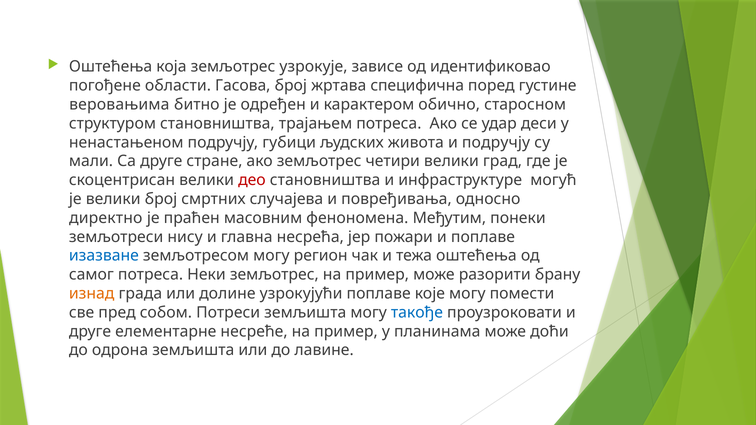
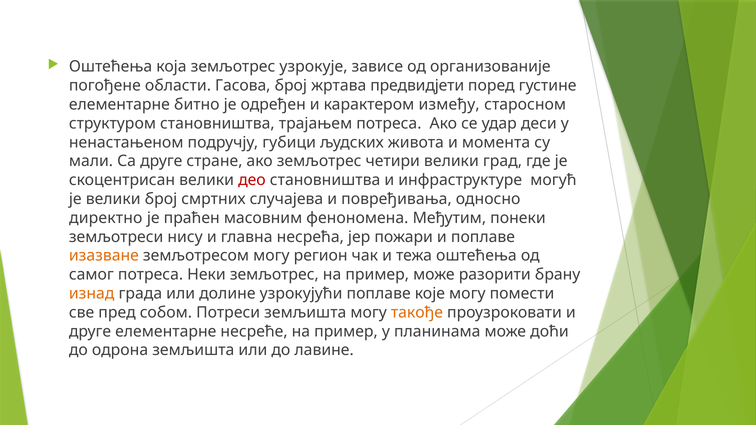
идентификовао: идентификовао -> организованије (490, 67)
специфична: специфична -> предвидјети (417, 86)
веровањима: веровањима -> елементарне (119, 105)
обично: обично -> између (449, 105)
и подручју: подручју -> момента (496, 142)
изазване colour: blue -> orange (104, 256)
такође colour: blue -> orange (417, 313)
